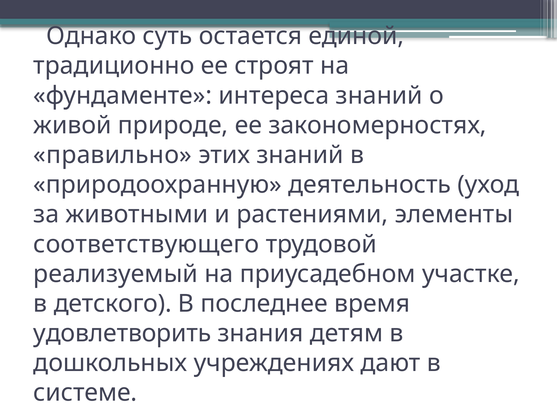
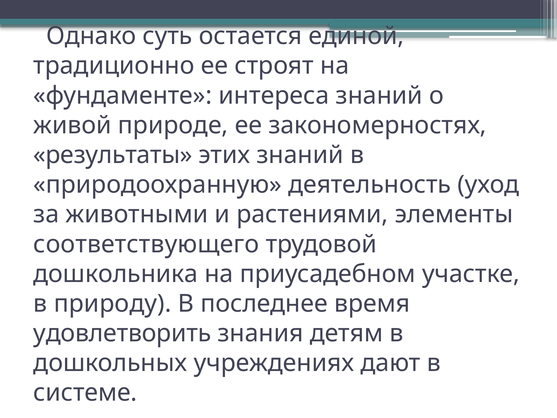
правильно: правильно -> результаты (113, 155)
реализуемый: реализуемый -> дошкольника (116, 274)
детского: детского -> природу (113, 303)
